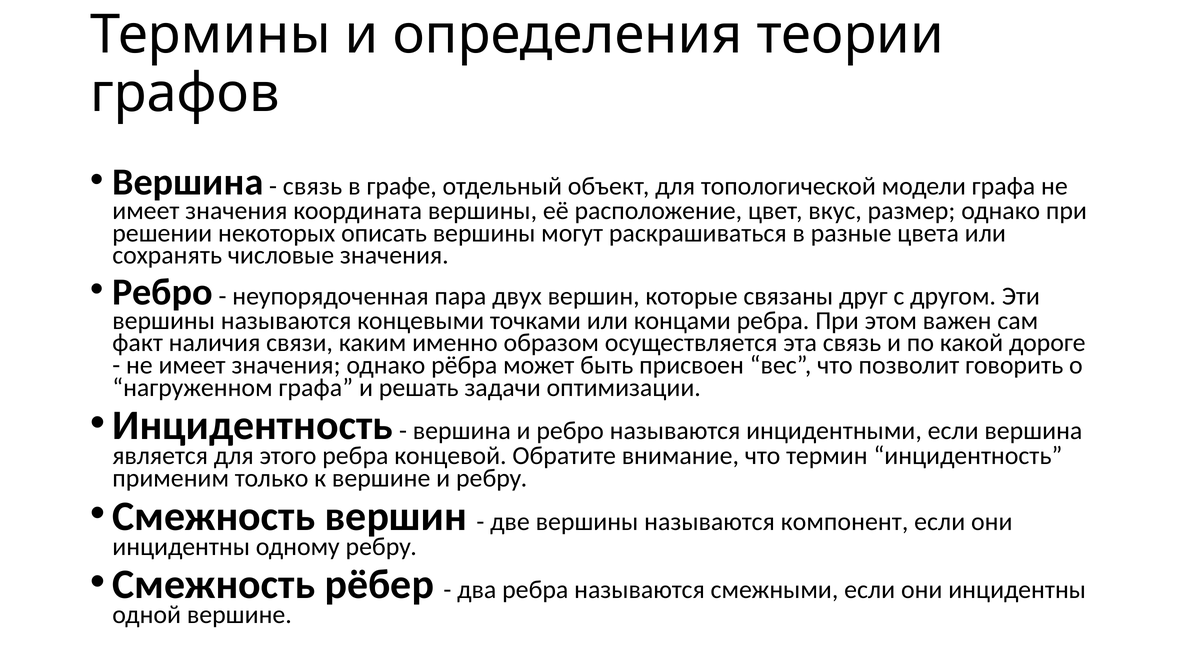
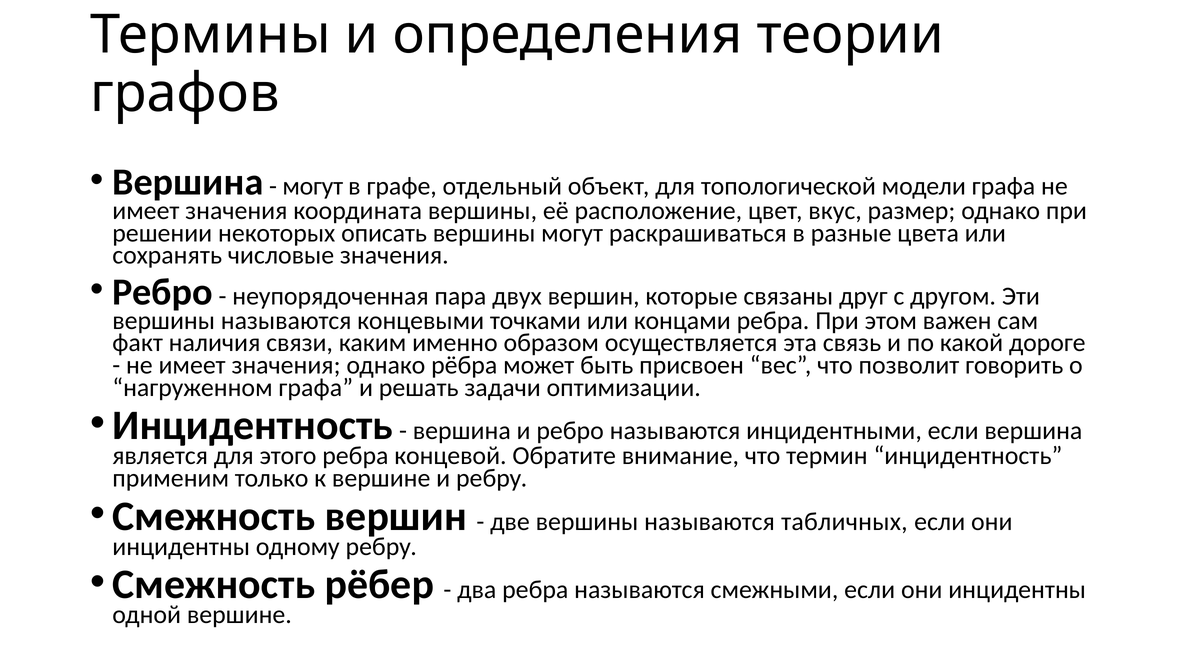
связь: связь -> могут (313, 186)
компонент: компонент -> табличных (844, 522)
